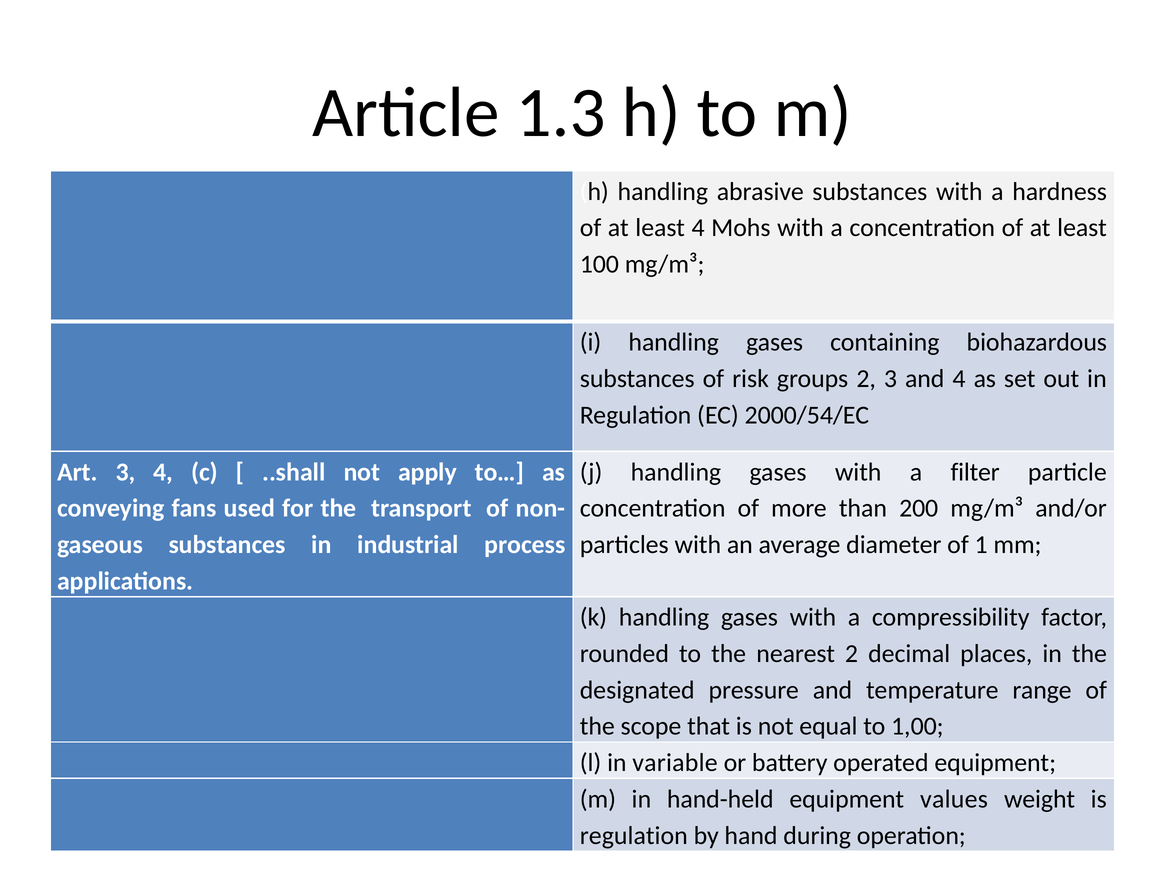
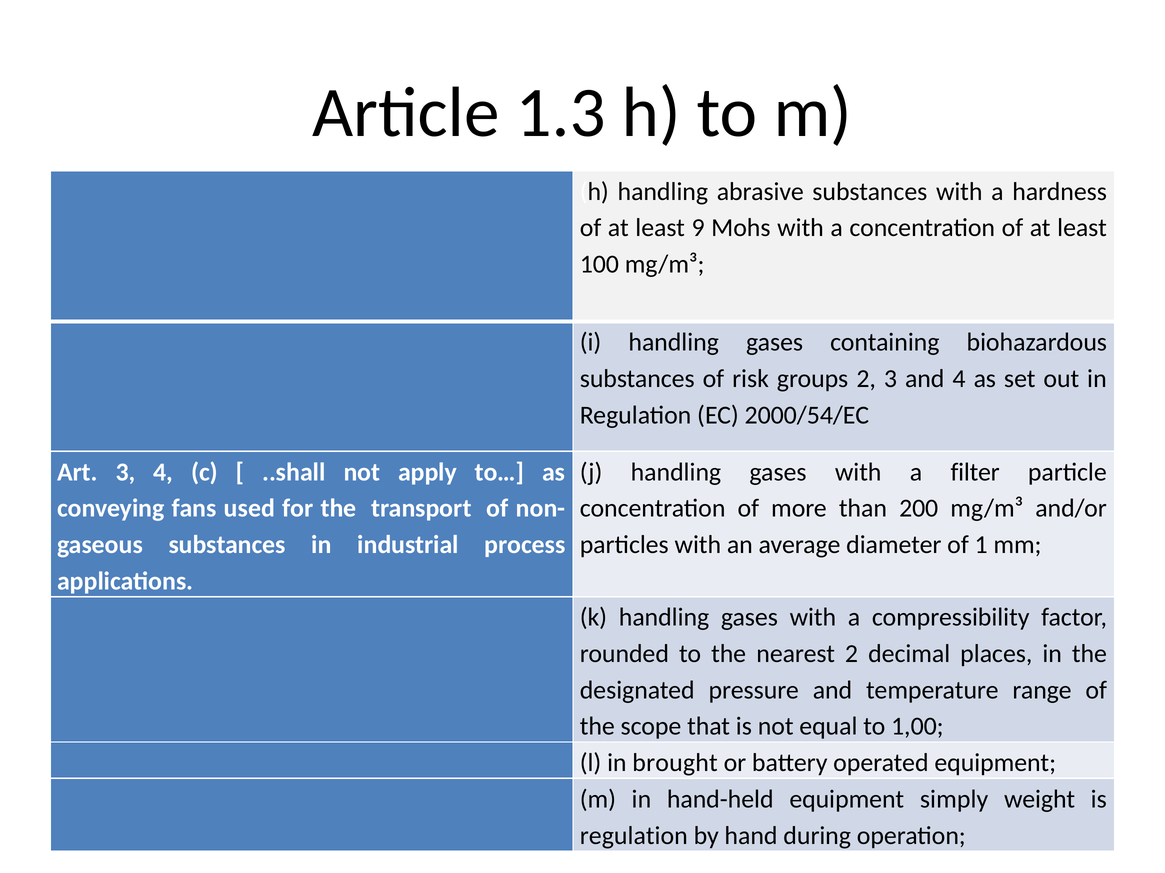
least 4: 4 -> 9 (698, 228)
variable: variable -> brought (675, 763)
values: values -> simply (954, 800)
